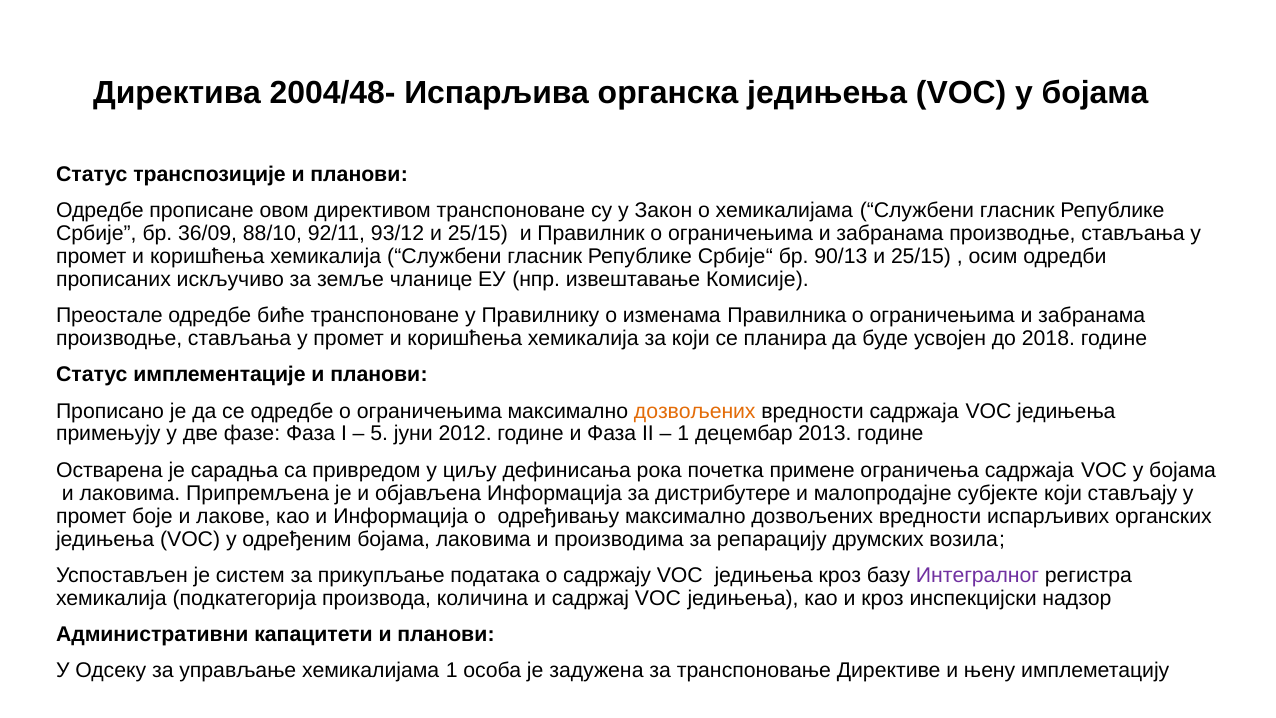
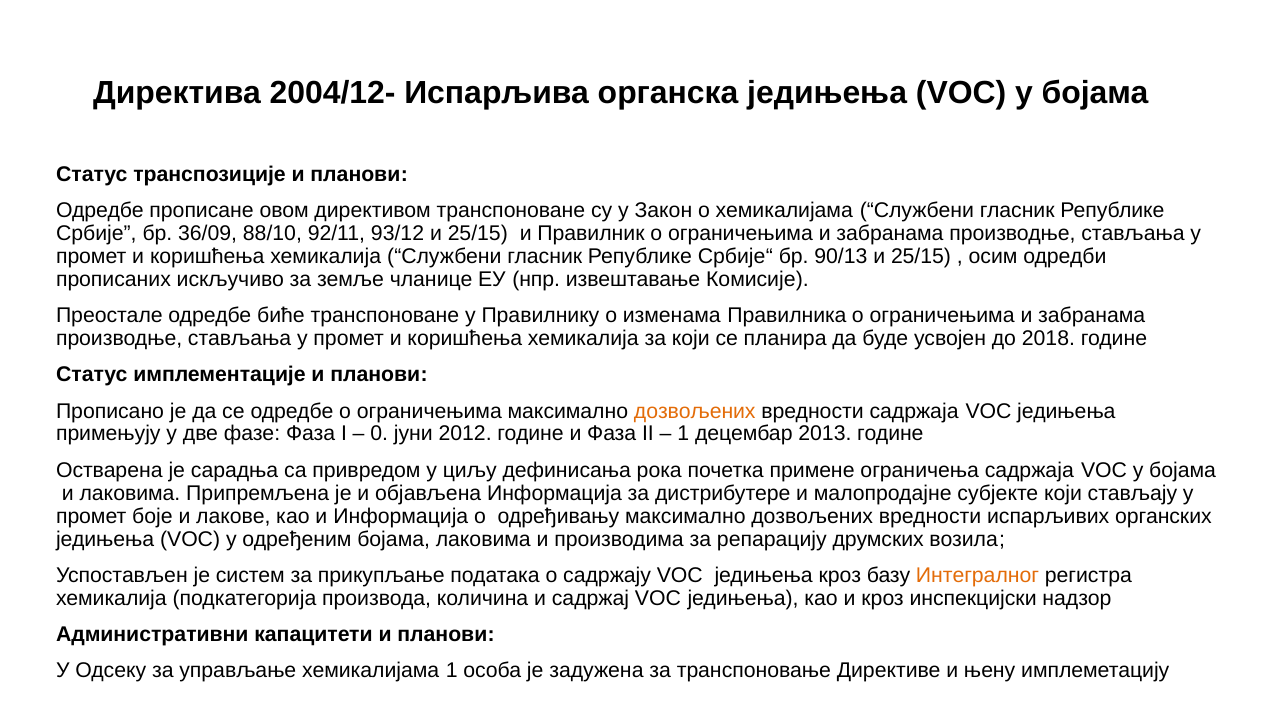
2004/48-: 2004/48- -> 2004/12- (333, 93)
5: 5 -> 0 (379, 434)
Интегралног colour: purple -> orange (977, 575)
